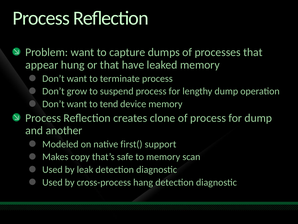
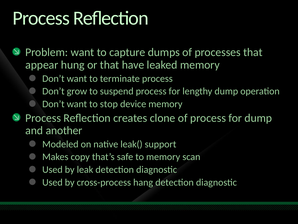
tend: tend -> stop (109, 104)
first(: first( -> leak( (131, 144)
